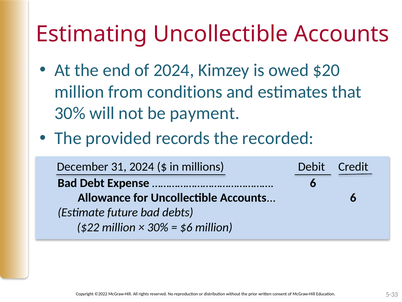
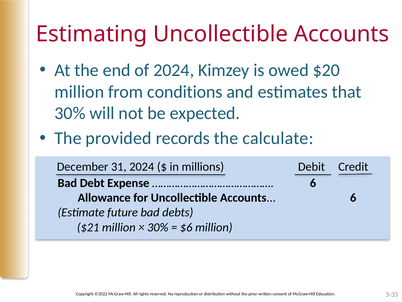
payment: payment -> expected (205, 113)
recorded: recorded -> calculate (278, 138)
$22: $22 -> $21 (88, 227)
